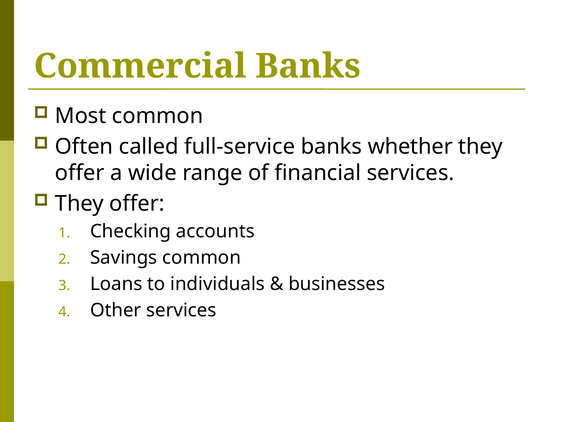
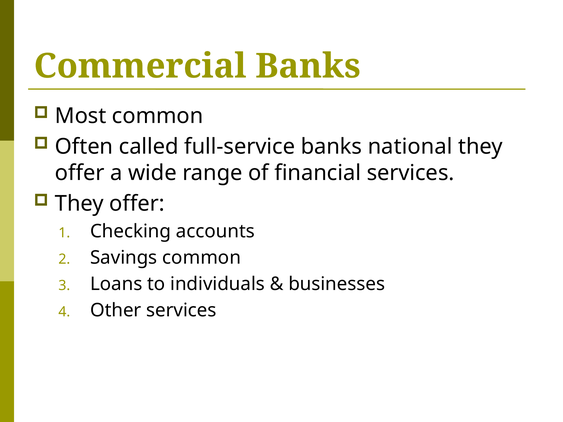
whether: whether -> national (410, 147)
